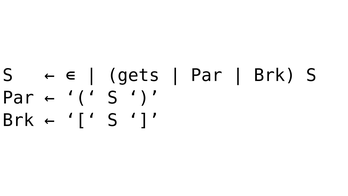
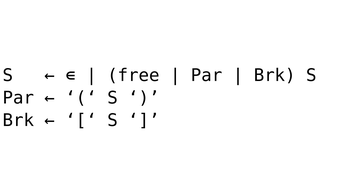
gets: gets -> free (133, 75)
